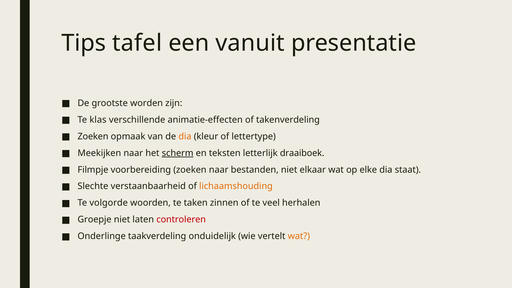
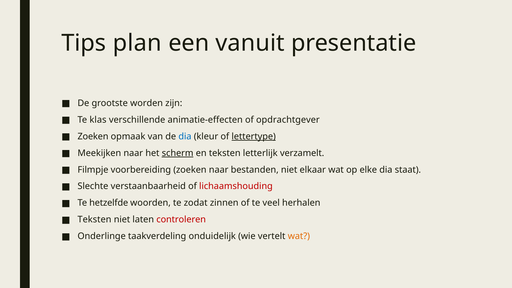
tafel: tafel -> plan (137, 43)
takenverdeling: takenverdeling -> opdrachtgever (288, 120)
dia colour: orange -> blue (185, 136)
lettertype underline: none -> present (254, 136)
draaiboek: draaiboek -> verzamelt (302, 153)
lichaamshouding colour: orange -> red (236, 186)
volgorde: volgorde -> hetzelfde (109, 203)
taken: taken -> zodat (196, 203)
Groepje: Groepje -> Teksten (94, 220)
